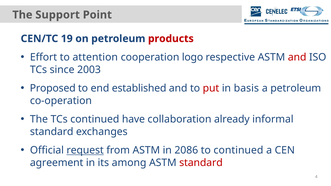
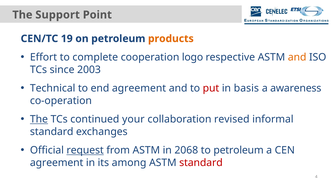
products colour: red -> orange (171, 39)
attention: attention -> complete (95, 57)
and colour: red -> orange (297, 57)
Proposed: Proposed -> Technical (53, 88)
end established: established -> agreement (139, 88)
a petroleum: petroleum -> awareness (296, 88)
The underline: none -> present (39, 119)
have: have -> your (133, 119)
already: already -> revised (232, 119)
2086: 2086 -> 2068 (186, 150)
to continued: continued -> petroleum (239, 150)
